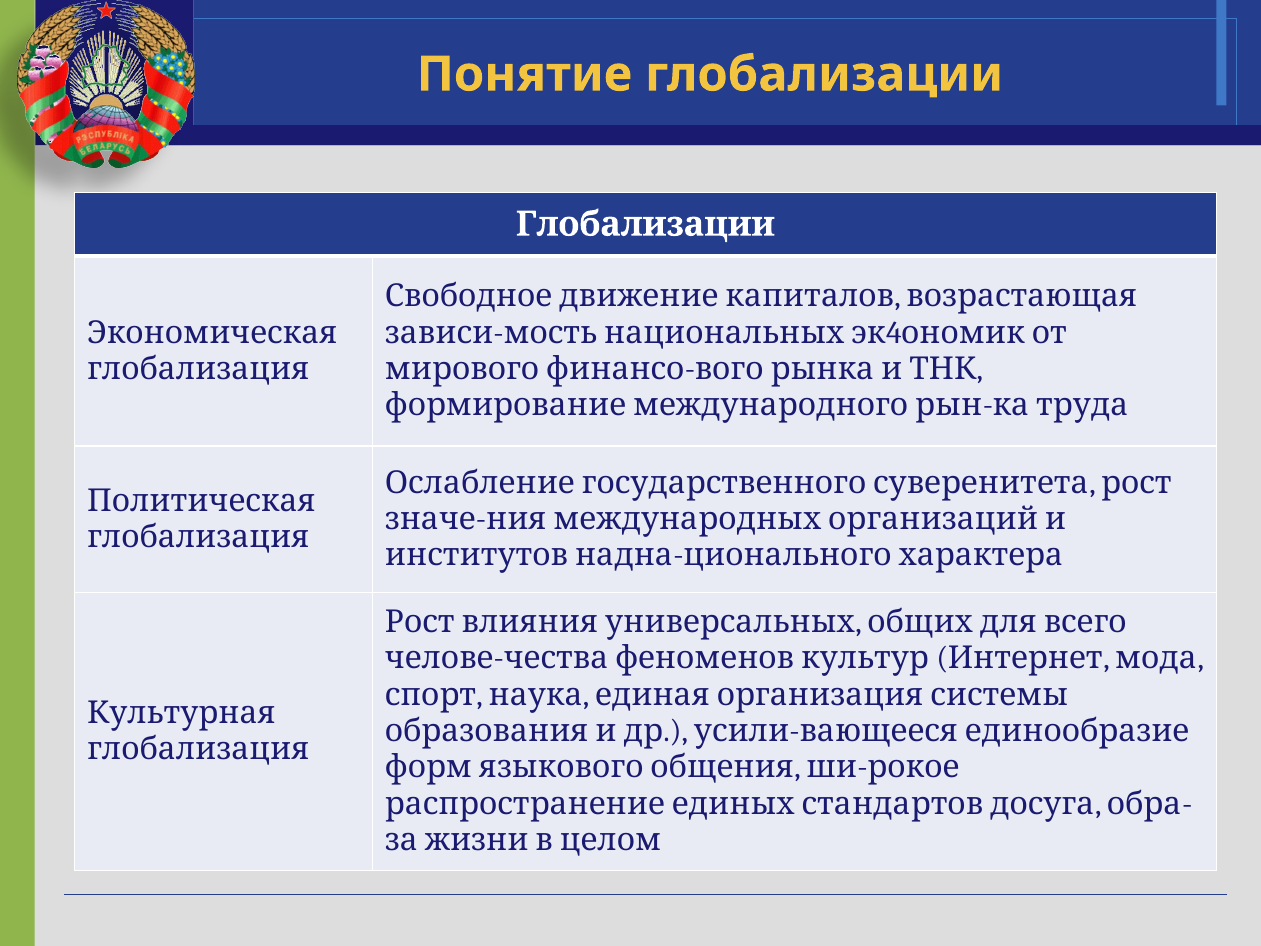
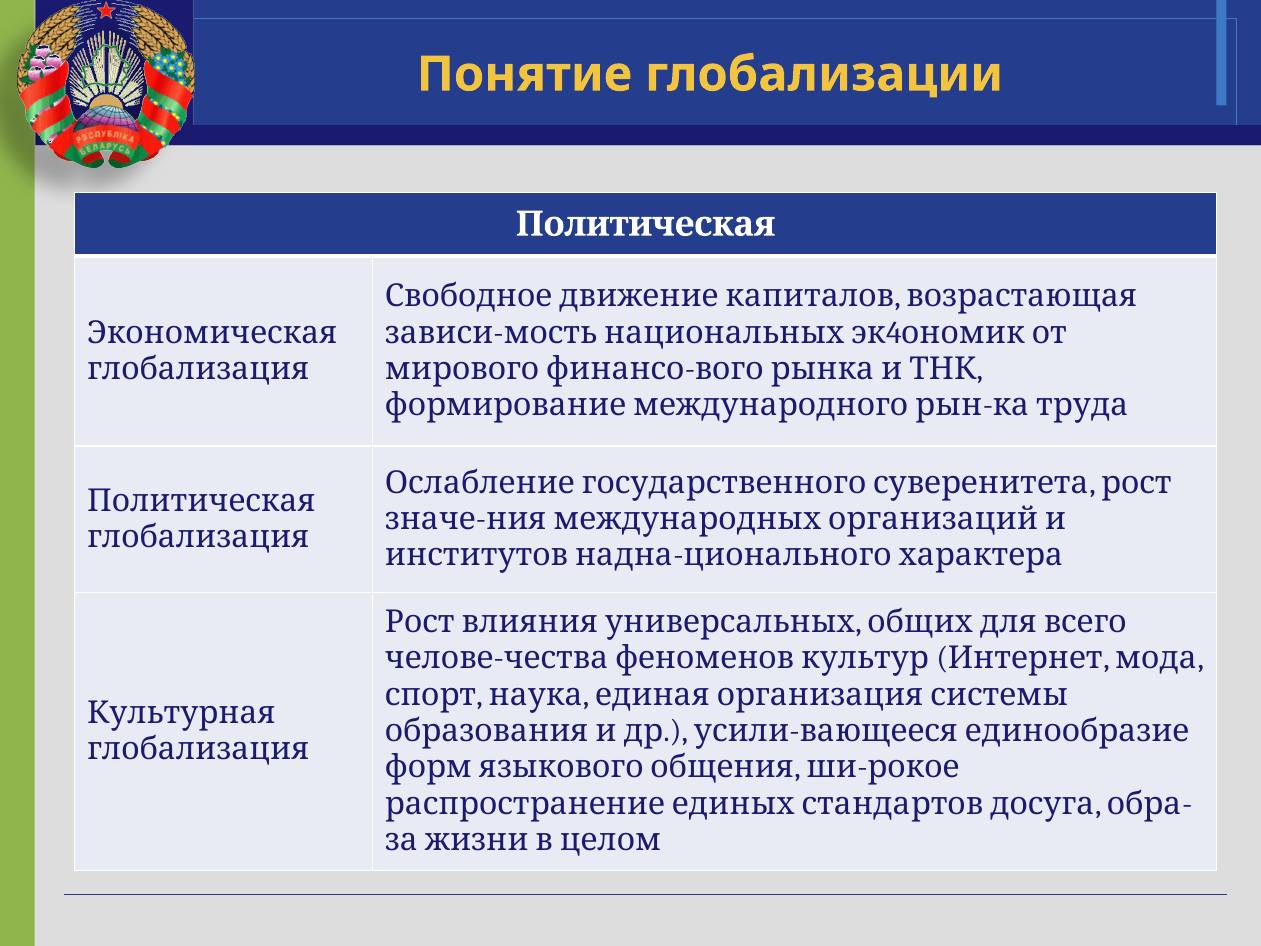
Глобализации: Глобализации -> Политическая (646, 224)
